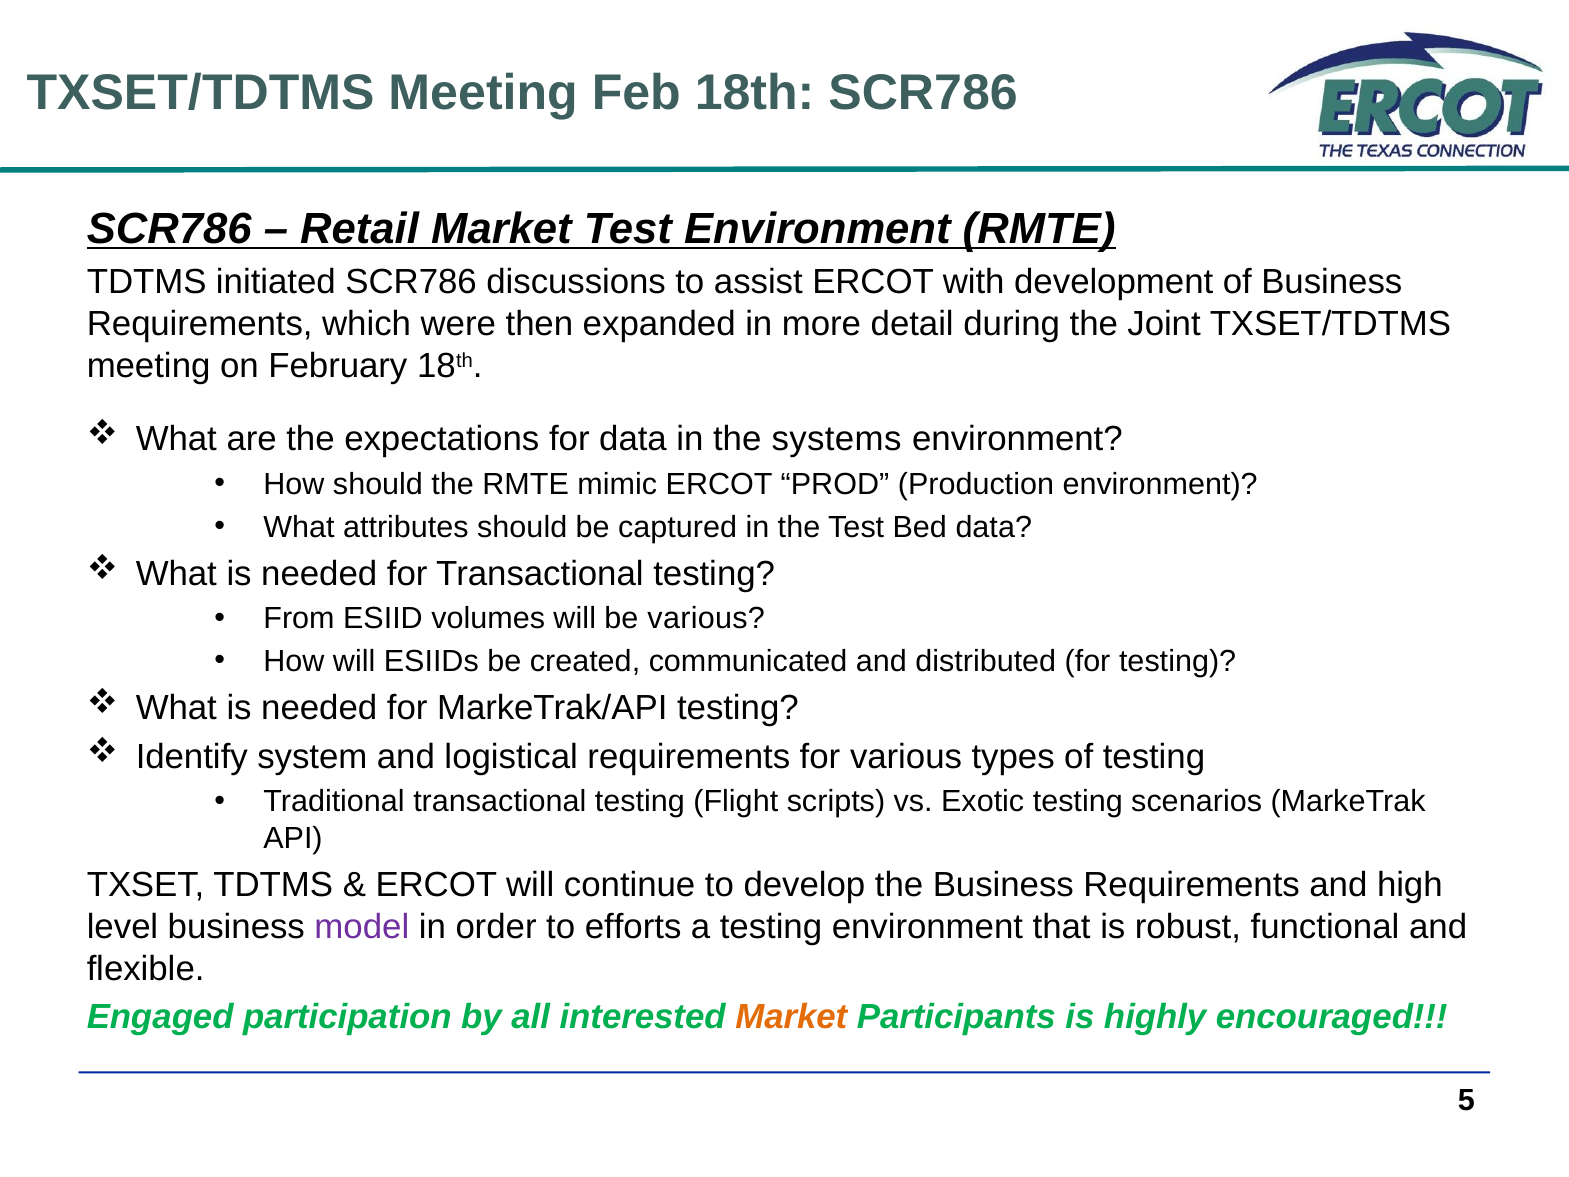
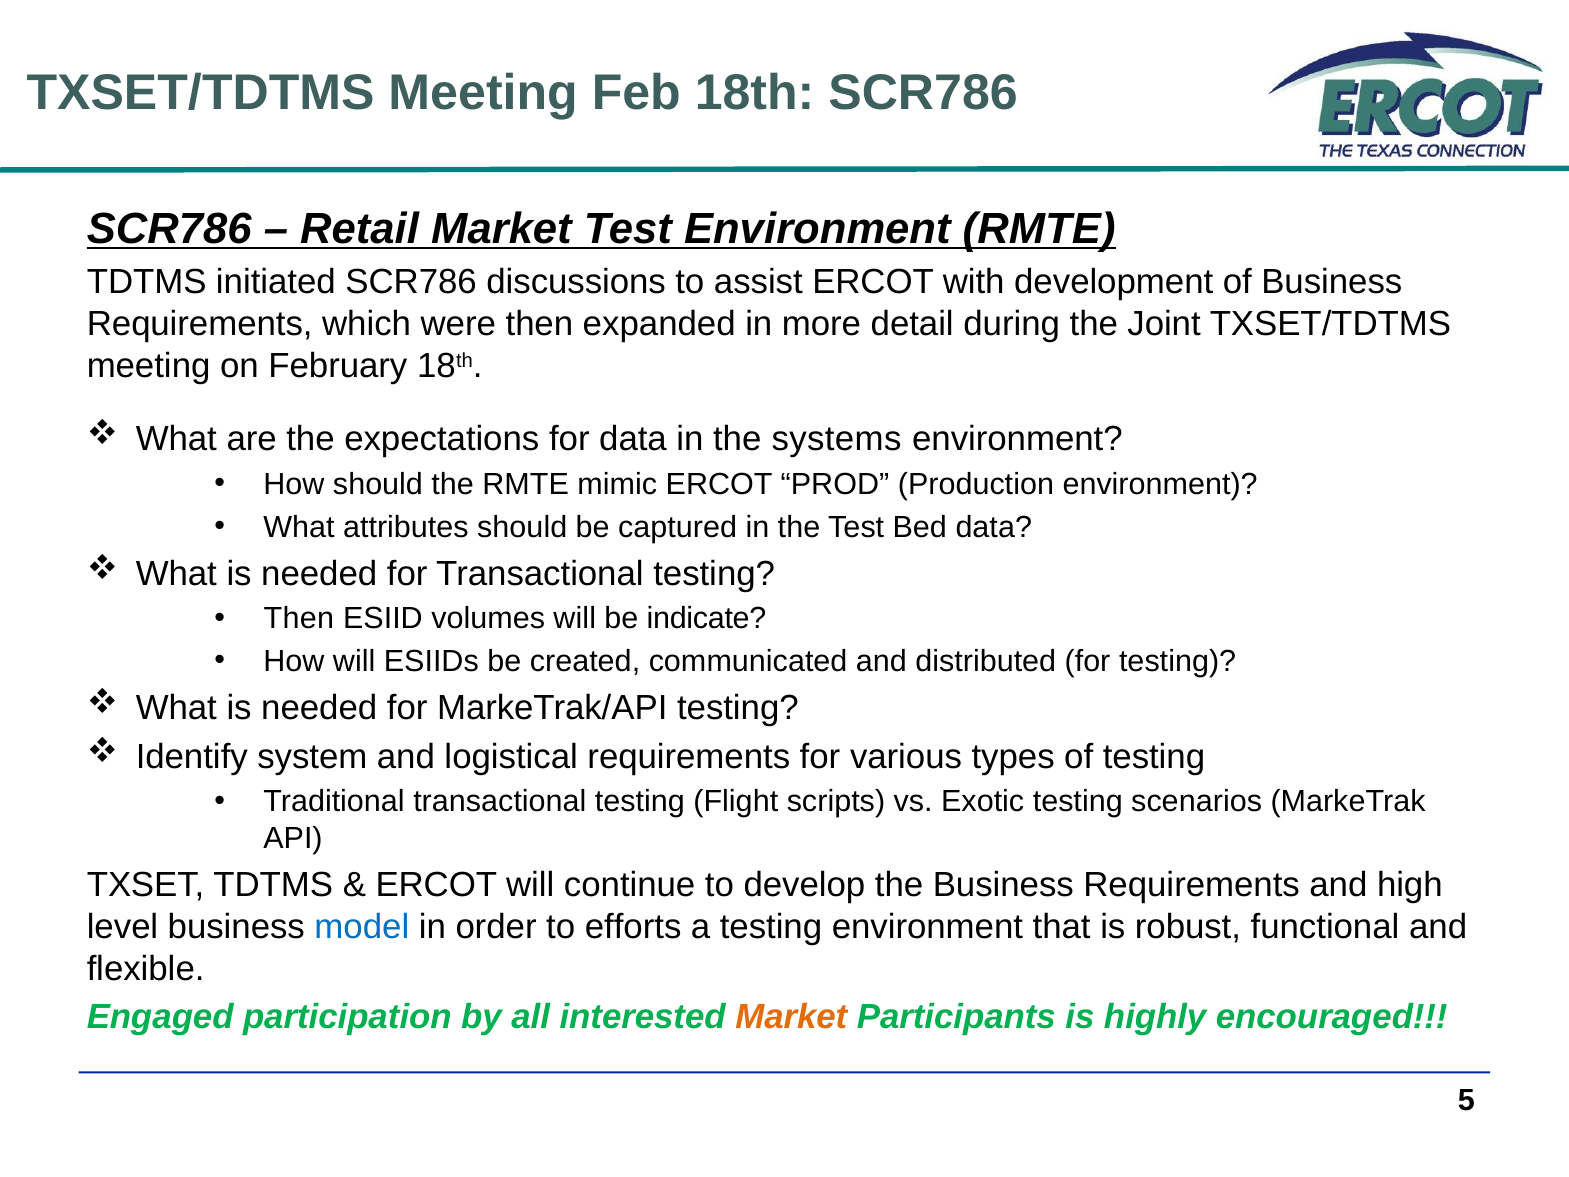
From: From -> Then (299, 618)
be various: various -> indicate (707, 618)
model colour: purple -> blue (362, 927)
